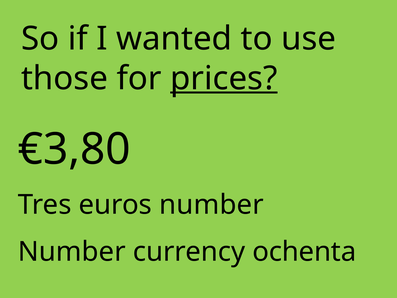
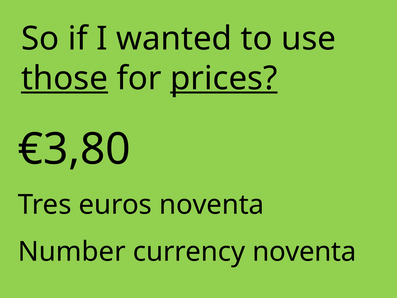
those underline: none -> present (64, 78)
euros number: number -> noventa (212, 205)
currency ochenta: ochenta -> noventa (304, 252)
